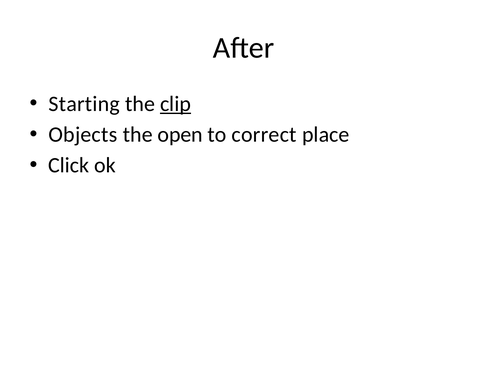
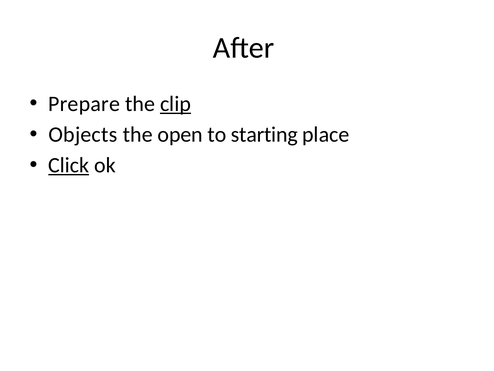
Starting: Starting -> Prepare (84, 104)
correct: correct -> starting (264, 134)
Click underline: none -> present (69, 165)
